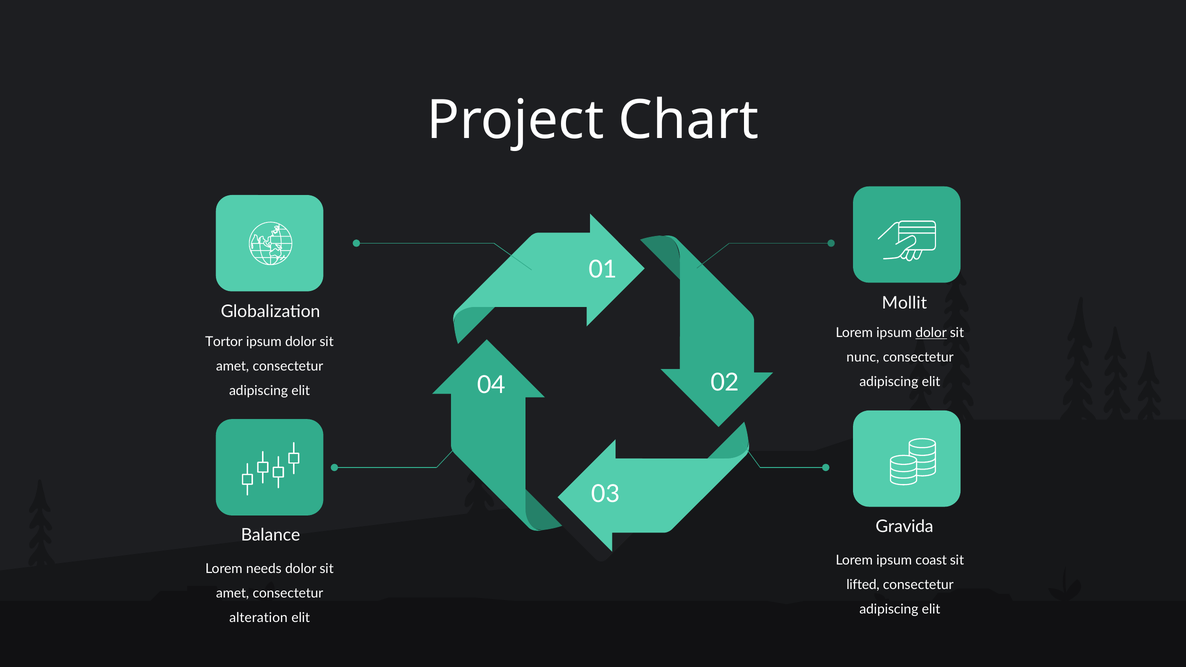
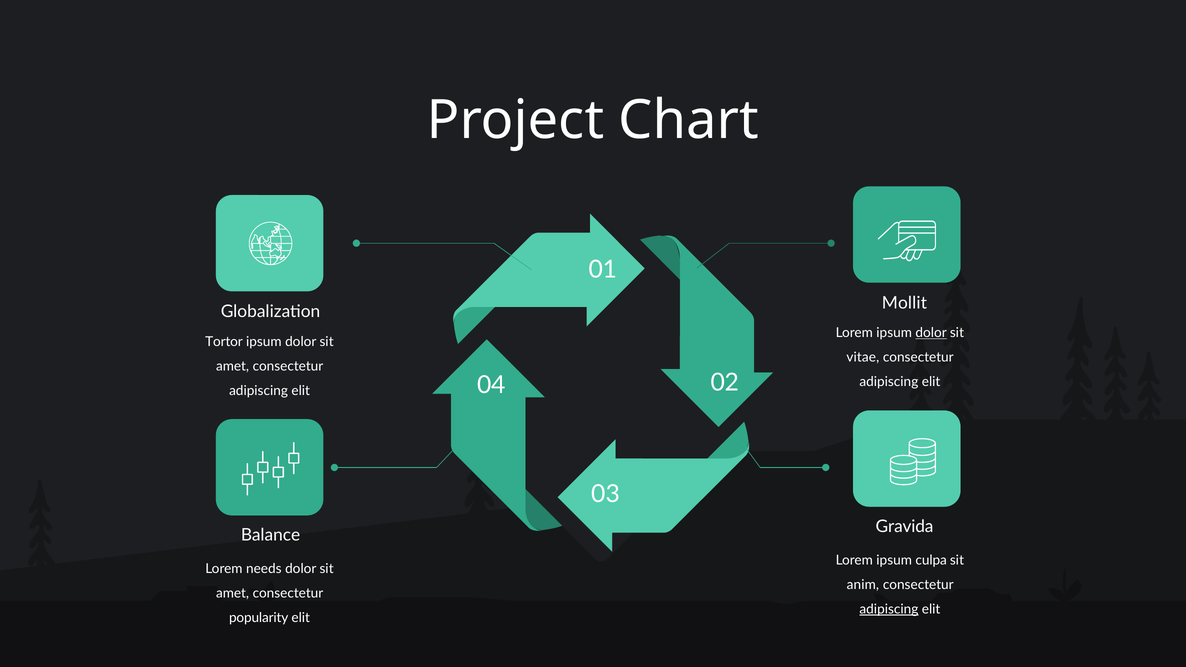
nunc: nunc -> vitae (863, 357)
coast: coast -> culpa (931, 560)
lifted: lifted -> anim (863, 585)
adipiscing underline: none -> present (889, 609)
alteration: alteration -> popularity (259, 618)
